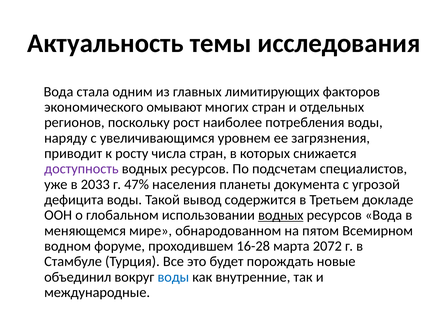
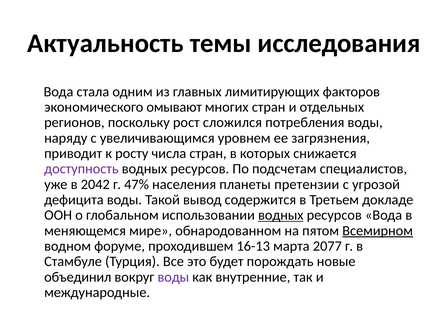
наиболее: наиболее -> сложился (232, 123)
2033: 2033 -> 2042 (95, 184)
документа: документа -> претензии (307, 184)
Всемирном underline: none -> present (378, 231)
16-28: 16-28 -> 16-13 (253, 246)
2072: 2072 -> 2077 (327, 246)
воды colour: blue -> purple (173, 277)
